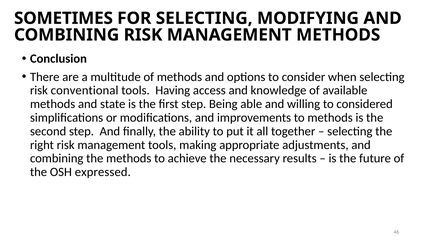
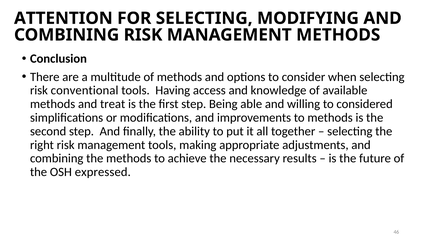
SOMETIMES: SOMETIMES -> ATTENTION (63, 18)
state: state -> treat (113, 104)
